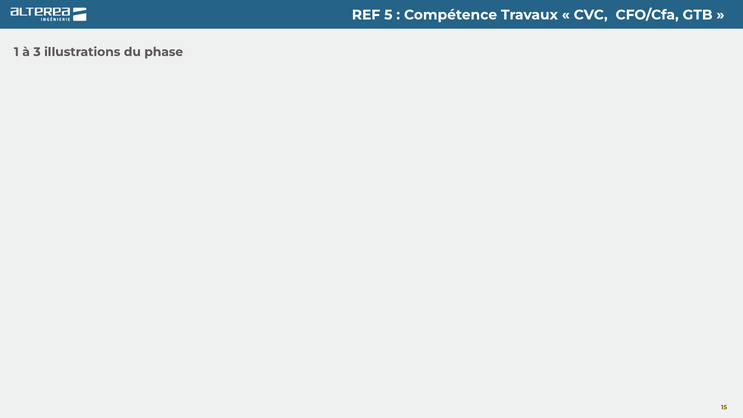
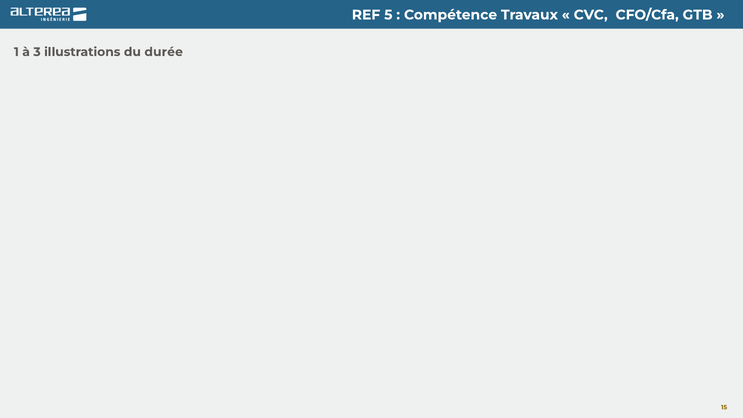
phase: phase -> durée (164, 52)
